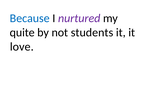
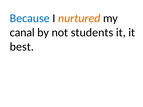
nurtured colour: purple -> orange (79, 18)
quite: quite -> canal (22, 33)
love: love -> best (22, 47)
